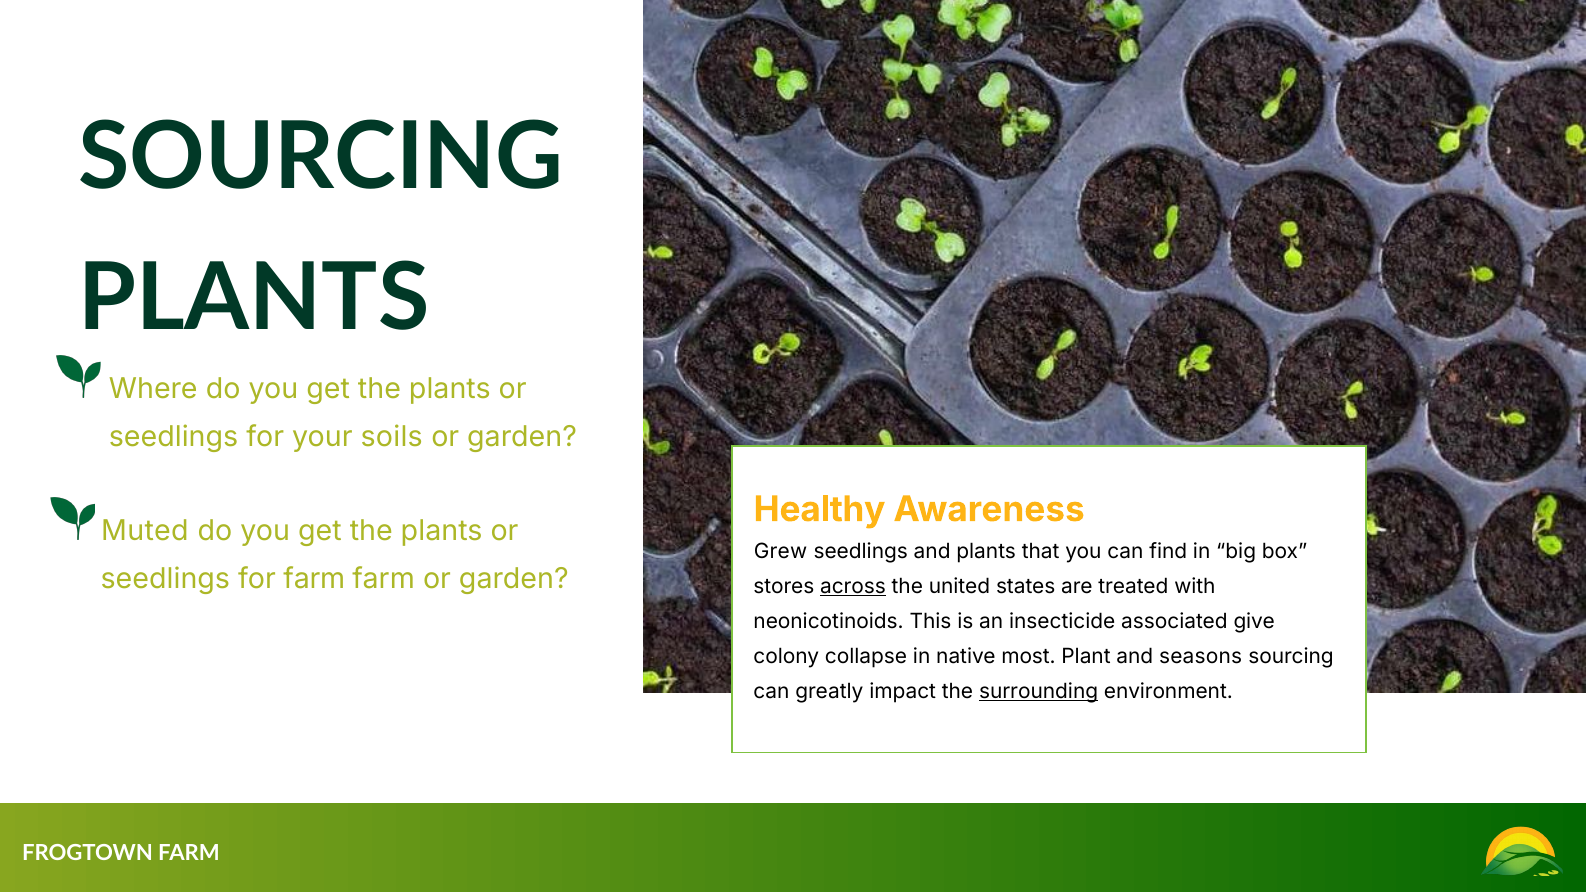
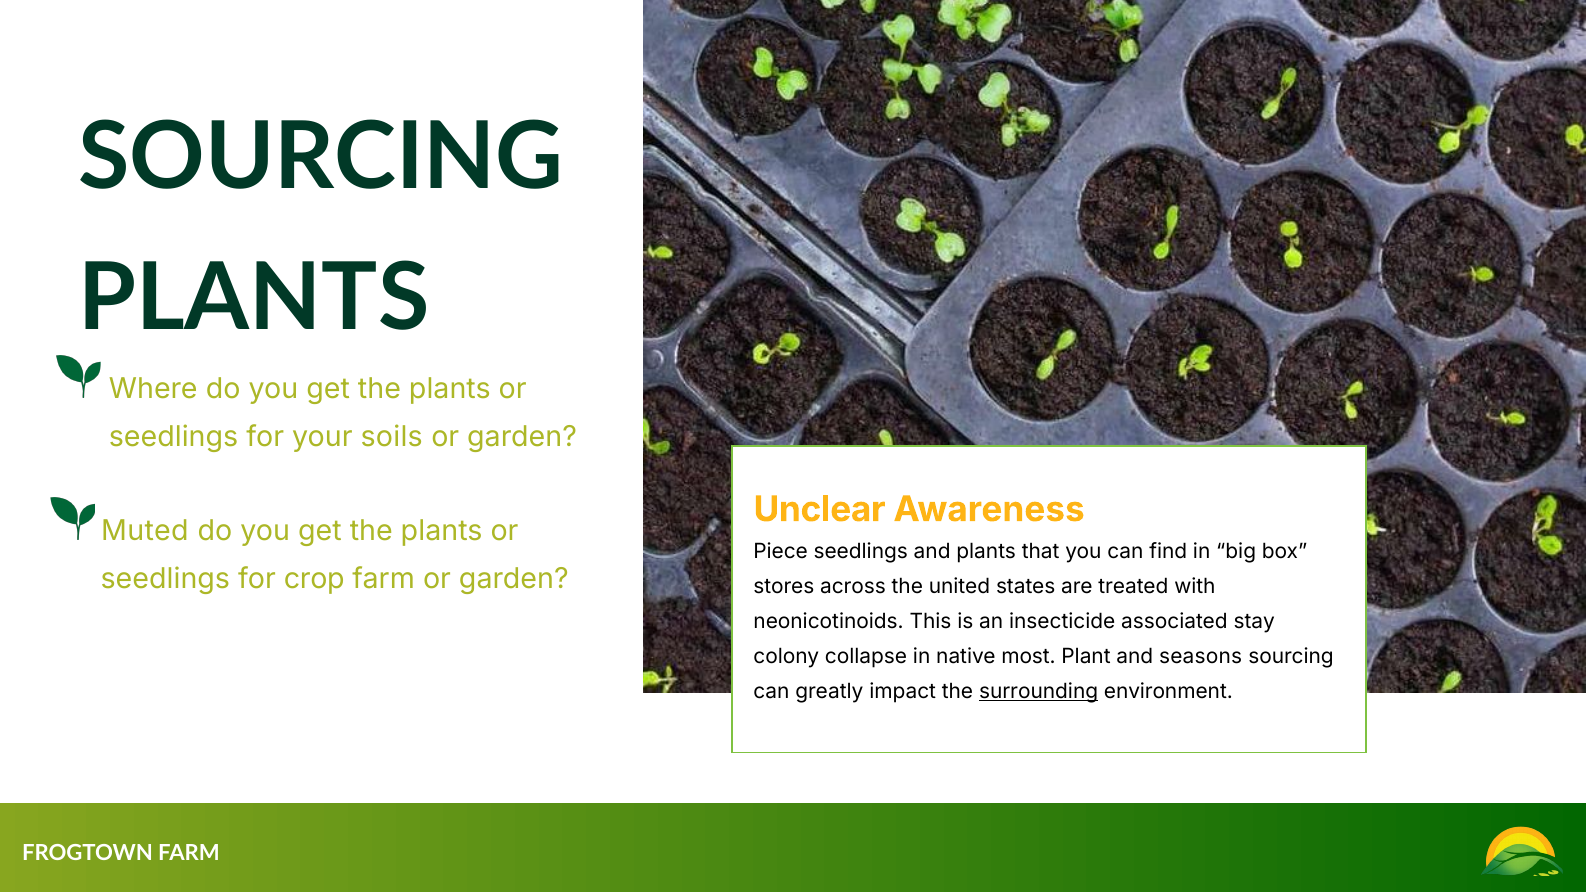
Healthy: Healthy -> Unclear (819, 510)
Grew: Grew -> Piece (781, 552)
for farm: farm -> crop (314, 579)
across underline: present -> none (853, 587)
give: give -> stay (1254, 622)
